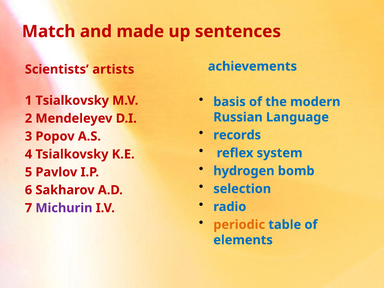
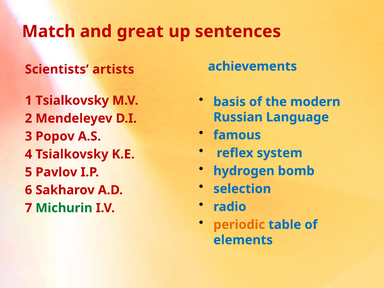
made: made -> great (140, 31)
records: records -> famous (237, 135)
Michurin colour: purple -> green (64, 208)
